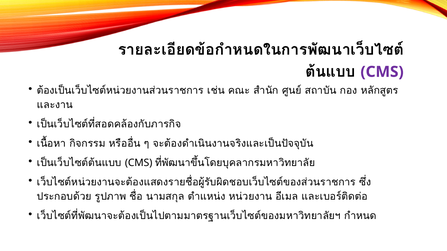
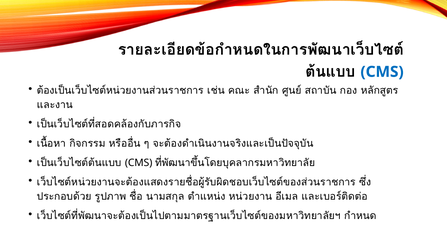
CMS colour: purple -> blue (382, 72)
